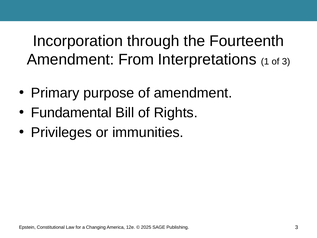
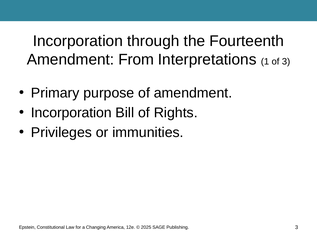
Fundamental: Fundamental -> Incorporation (71, 113)
